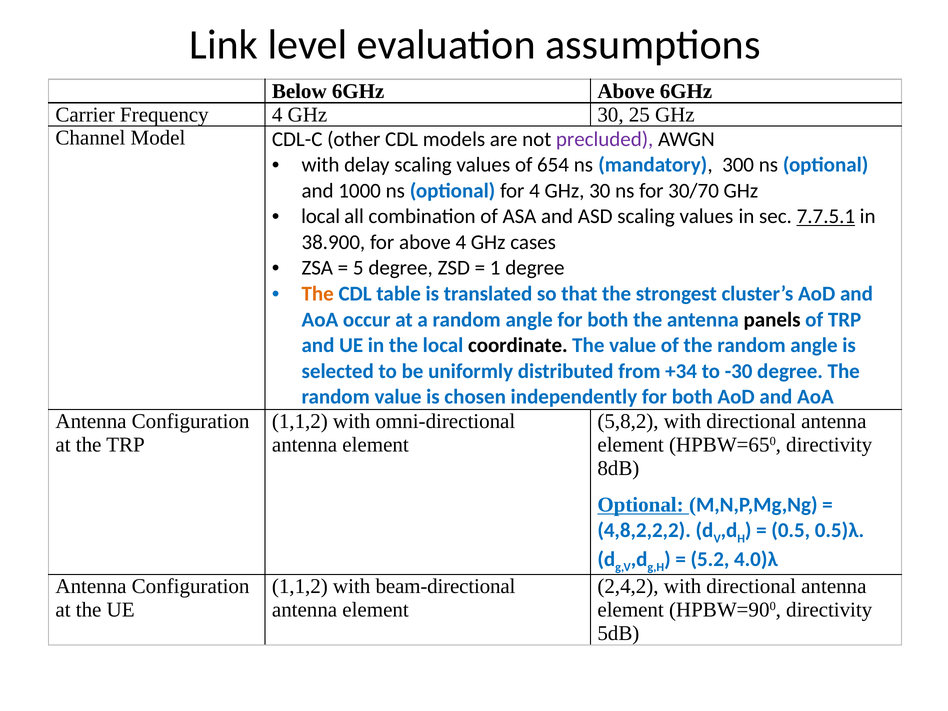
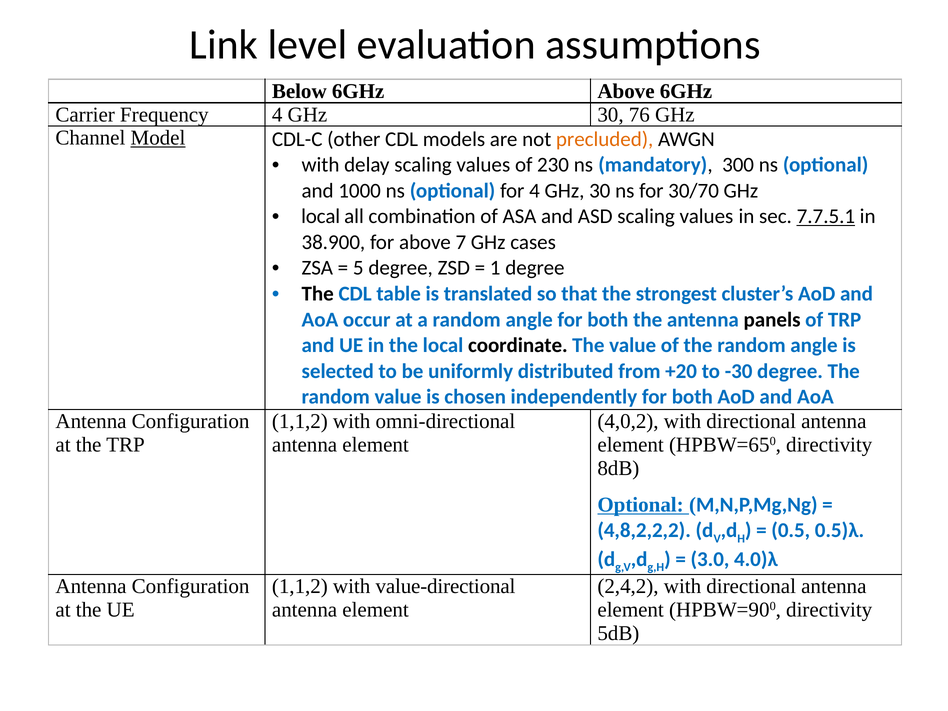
25: 25 -> 76 (639, 115)
Model underline: none -> present (158, 138)
precluded colour: purple -> orange (605, 139)
654: 654 -> 230 (553, 165)
above 4: 4 -> 7 (461, 242)
The colour: orange -> black (318, 294)
+34: +34 -> +20 (681, 371)
5,8,2: 5,8,2 -> 4,0,2 (628, 421)
5.2: 5.2 -> 3.0 (710, 559)
beam-directional: beam-directional -> value-directional (445, 586)
